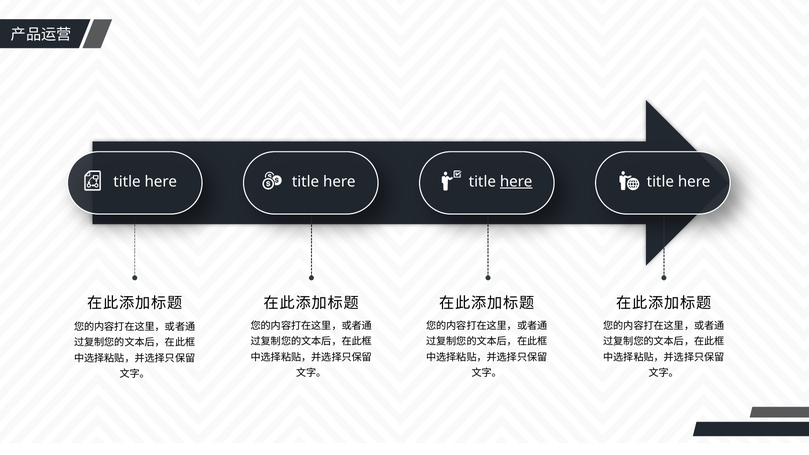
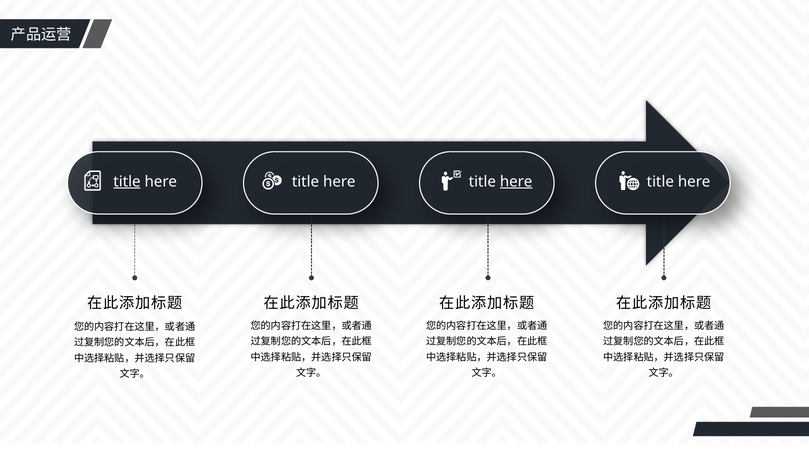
title underline: none -> present (127, 182)
